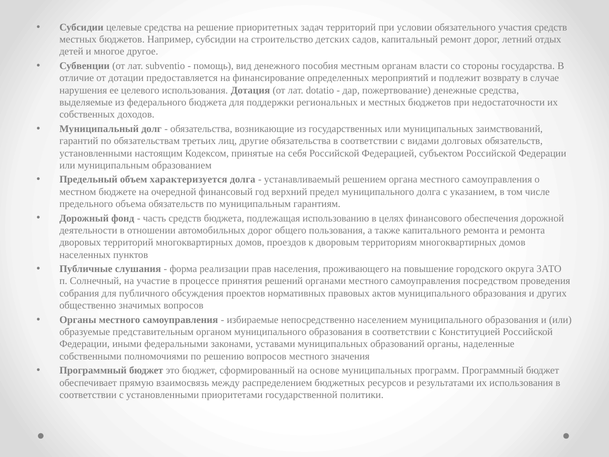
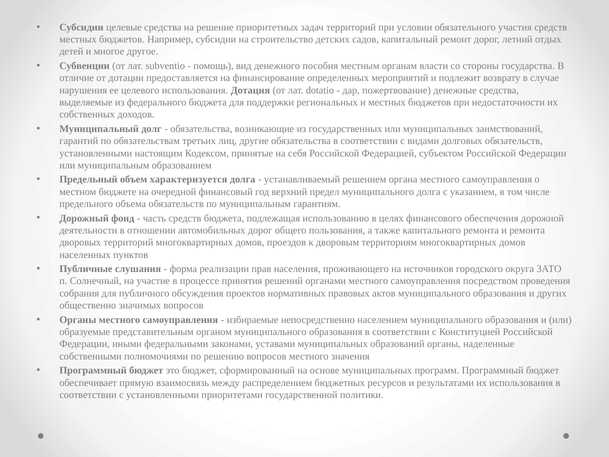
повышение: повышение -> источников (429, 269)
